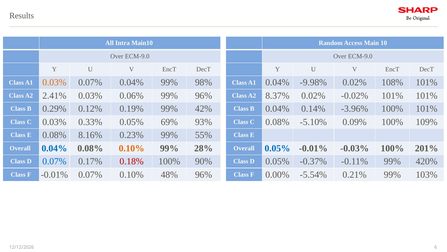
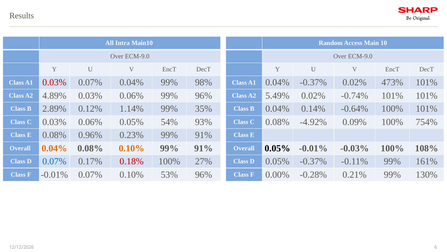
0.03% colour: orange -> red (54, 82)
0.04% -9.98%: -9.98% -> -0.37% (313, 82)
108%: 108% -> 473% (392, 82)
2.41%: 2.41% -> 4.89% (54, 96)
8.37%: 8.37% -> 5.49% (277, 96)
-0.02%: -0.02% -> -0.74% (355, 96)
0.29%: 0.29% -> 2.89% (54, 109)
0.19%: 0.19% -> 1.14% (132, 109)
42%: 42% -> 35% (204, 109)
-3.96%: -3.96% -> -0.64% (355, 109)
C 0.03% 0.33%: 0.33% -> 0.06% (90, 122)
69%: 69% -> 54% (169, 122)
-5.10%: -5.10% -> -4.92% (313, 122)
109%: 109% -> 754% (427, 122)
8.16%: 8.16% -> 0.96% (90, 135)
0.23% 99% 55%: 55% -> 91% (204, 135)
0.04% colour: blue -> orange (54, 148)
28%: 28% -> 91% (204, 148)
0.05% colour: blue -> black (277, 148)
201%: 201% -> 108% (427, 148)
90%: 90% -> 27% (204, 161)
420%: 420% -> 161% (427, 161)
48%: 48% -> 53% (169, 174)
-5.54%: -5.54% -> -0.28% (313, 174)
103%: 103% -> 130% (427, 174)
